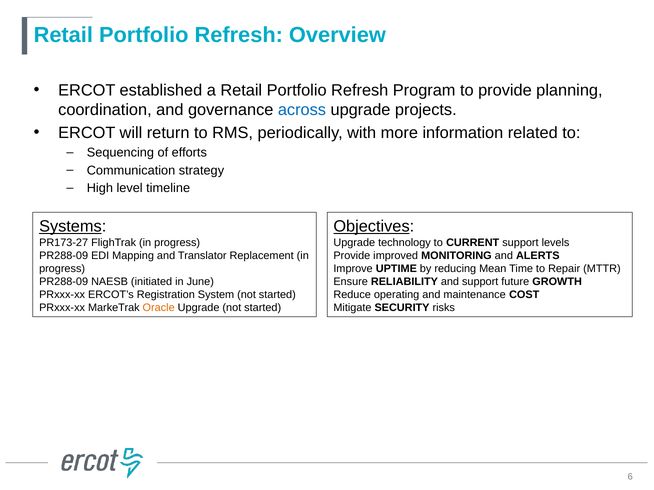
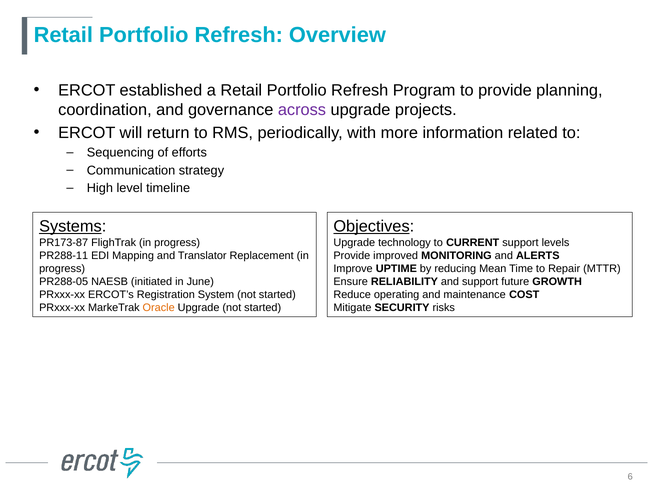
across colour: blue -> purple (302, 110)
PR173-27: PR173-27 -> PR173-87 (64, 243)
PR288-09: PR288-09 -> PR288-11 (64, 256)
PR288-09: PR288-09 -> PR288-05 (64, 282)
